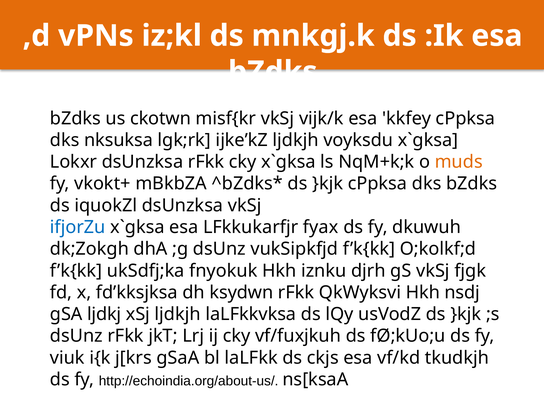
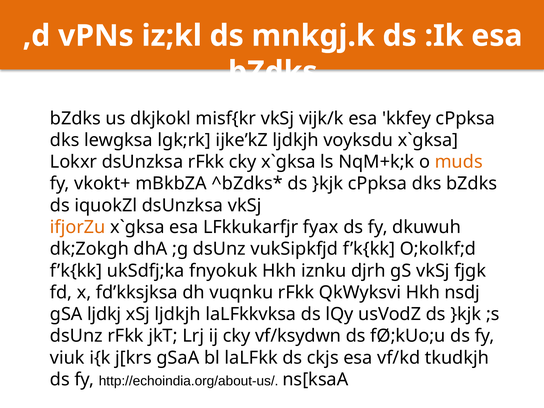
ckotwn: ckotwn -> dkjkokl (160, 118)
nksuksa: nksuksa -> lewgksa (118, 140)
ifjorZu colour: blue -> orange (78, 227)
ksydwn: ksydwn -> vuqnku (241, 292)
vf/fuxjkuh: vf/fuxjkuh -> vf/ksydwn (298, 336)
